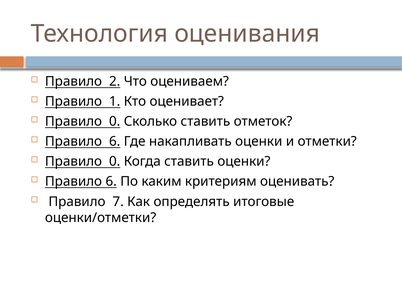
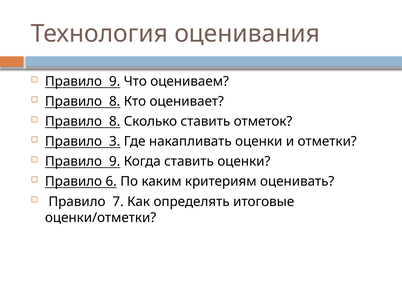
2: 2 -> 9 (115, 81)
1: 1 -> 8 (115, 101)
0: 0 -> 8 (115, 121)
6: 6 -> 3 (115, 141)
0: 0 -> 9 (115, 161)
